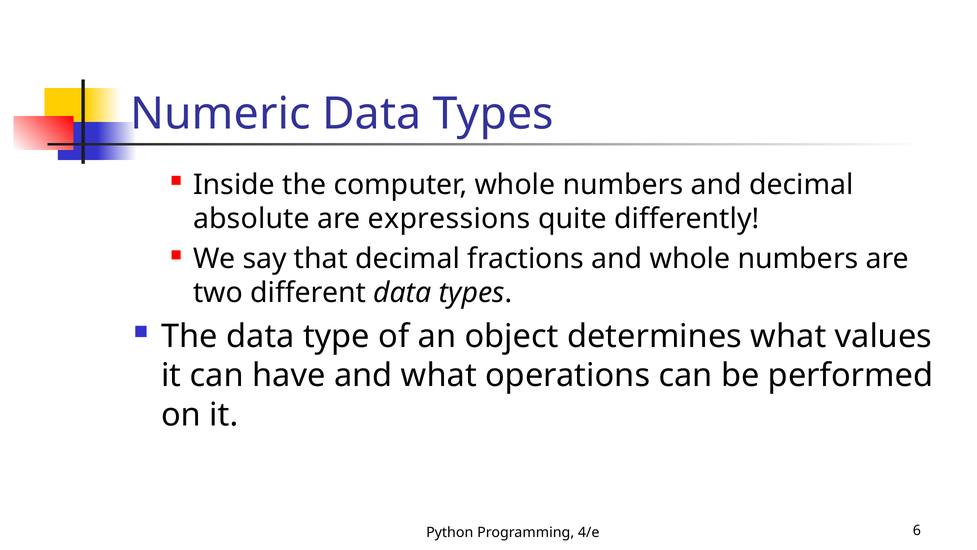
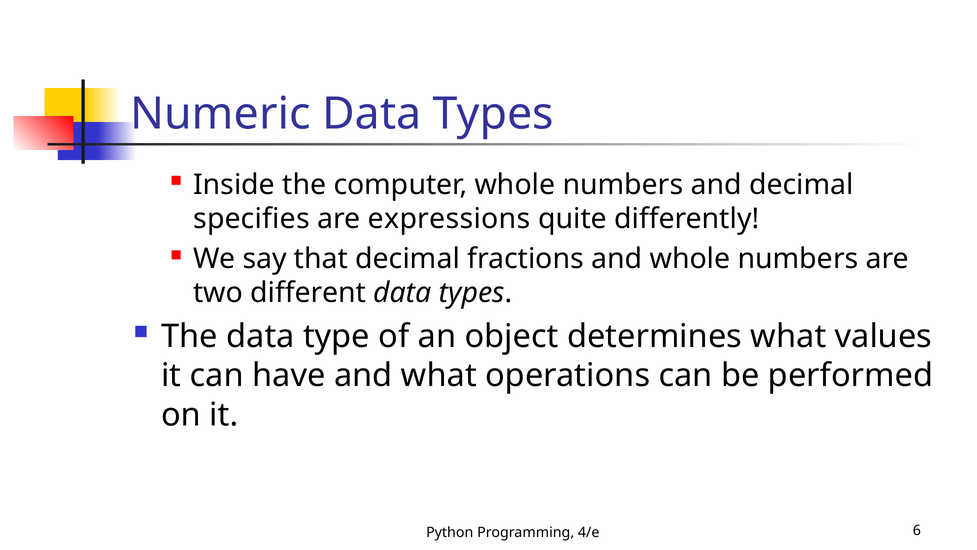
absolute: absolute -> specifies (251, 219)
